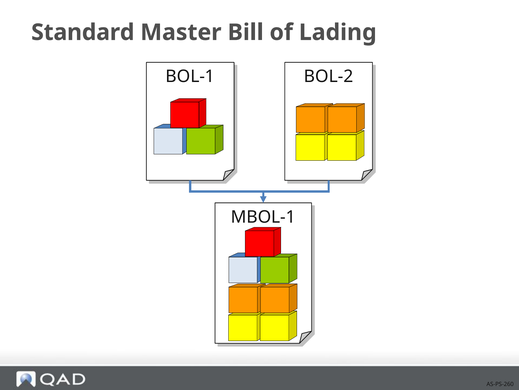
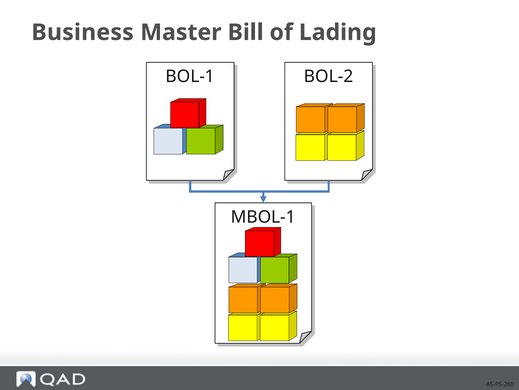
Standard: Standard -> Business (83, 32)
